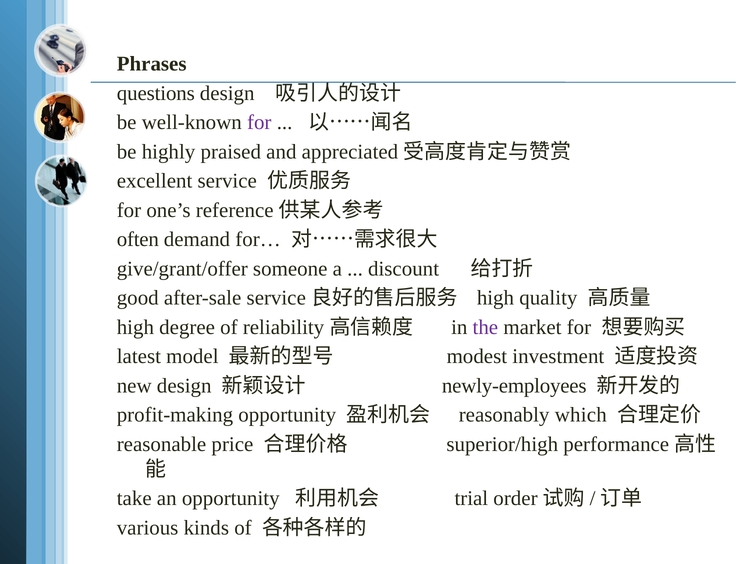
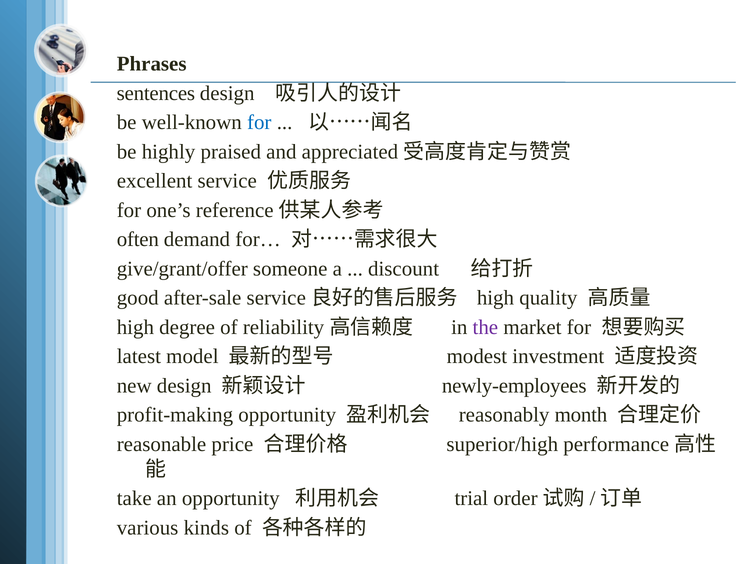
questions: questions -> sentences (156, 93)
for colour: purple -> blue (259, 123)
which: which -> month (581, 416)
